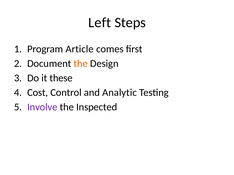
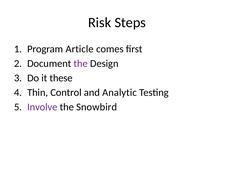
Left: Left -> Risk (100, 23)
the colour: orange -> purple (81, 64)
Cost: Cost -> Thin (38, 93)
Inspected: Inspected -> Snowbird (97, 107)
